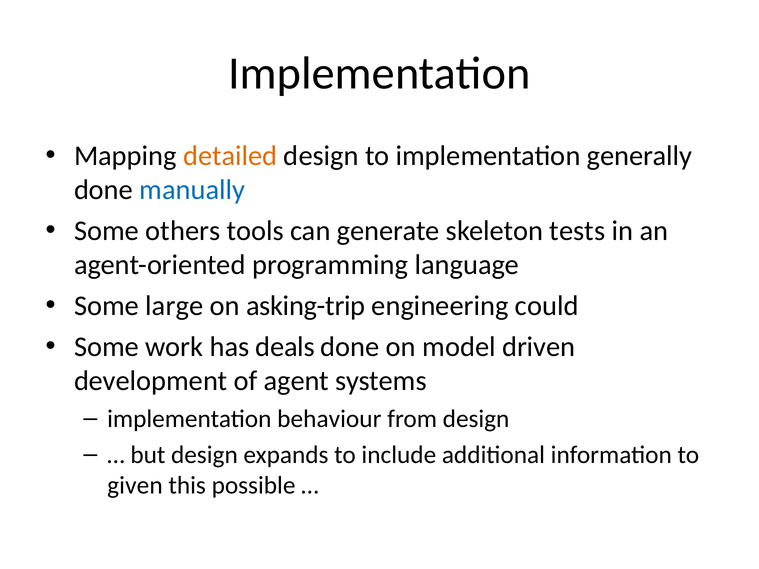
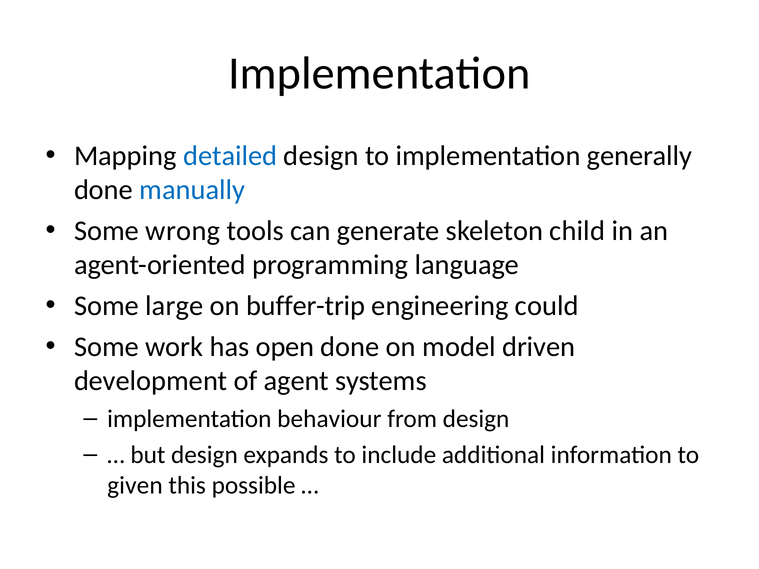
detailed colour: orange -> blue (230, 156)
others: others -> wrong (183, 231)
tests: tests -> child (577, 231)
asking-trip: asking-trip -> buffer-trip (306, 306)
deals: deals -> open (285, 347)
